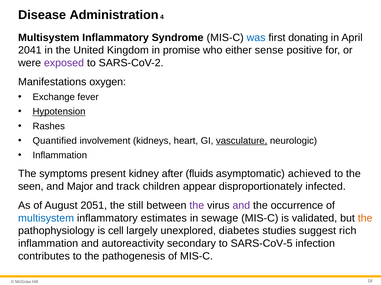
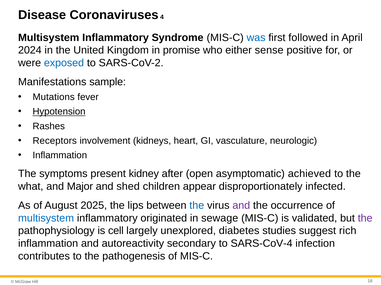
Administration: Administration -> Coronaviruses (114, 15)
donating: donating -> followed (308, 38)
2041: 2041 -> 2024 (30, 50)
exposed colour: purple -> blue (64, 63)
oxygen: oxygen -> sample (108, 82)
Exchange: Exchange -> Mutations (54, 97)
Quantified: Quantified -> Receptors (55, 141)
vasculature underline: present -> none (242, 141)
fluids: fluids -> open (199, 174)
seen: seen -> what (31, 187)
track: track -> shed (128, 187)
2051: 2051 -> 2025 (94, 206)
still: still -> lips (136, 206)
the colour: purple -> blue (197, 206)
estimates: estimates -> originated (164, 219)
the colour: orange -> purple (365, 219)
SARS-CoV-5: SARS-CoV-5 -> SARS-CoV-4 (262, 244)
